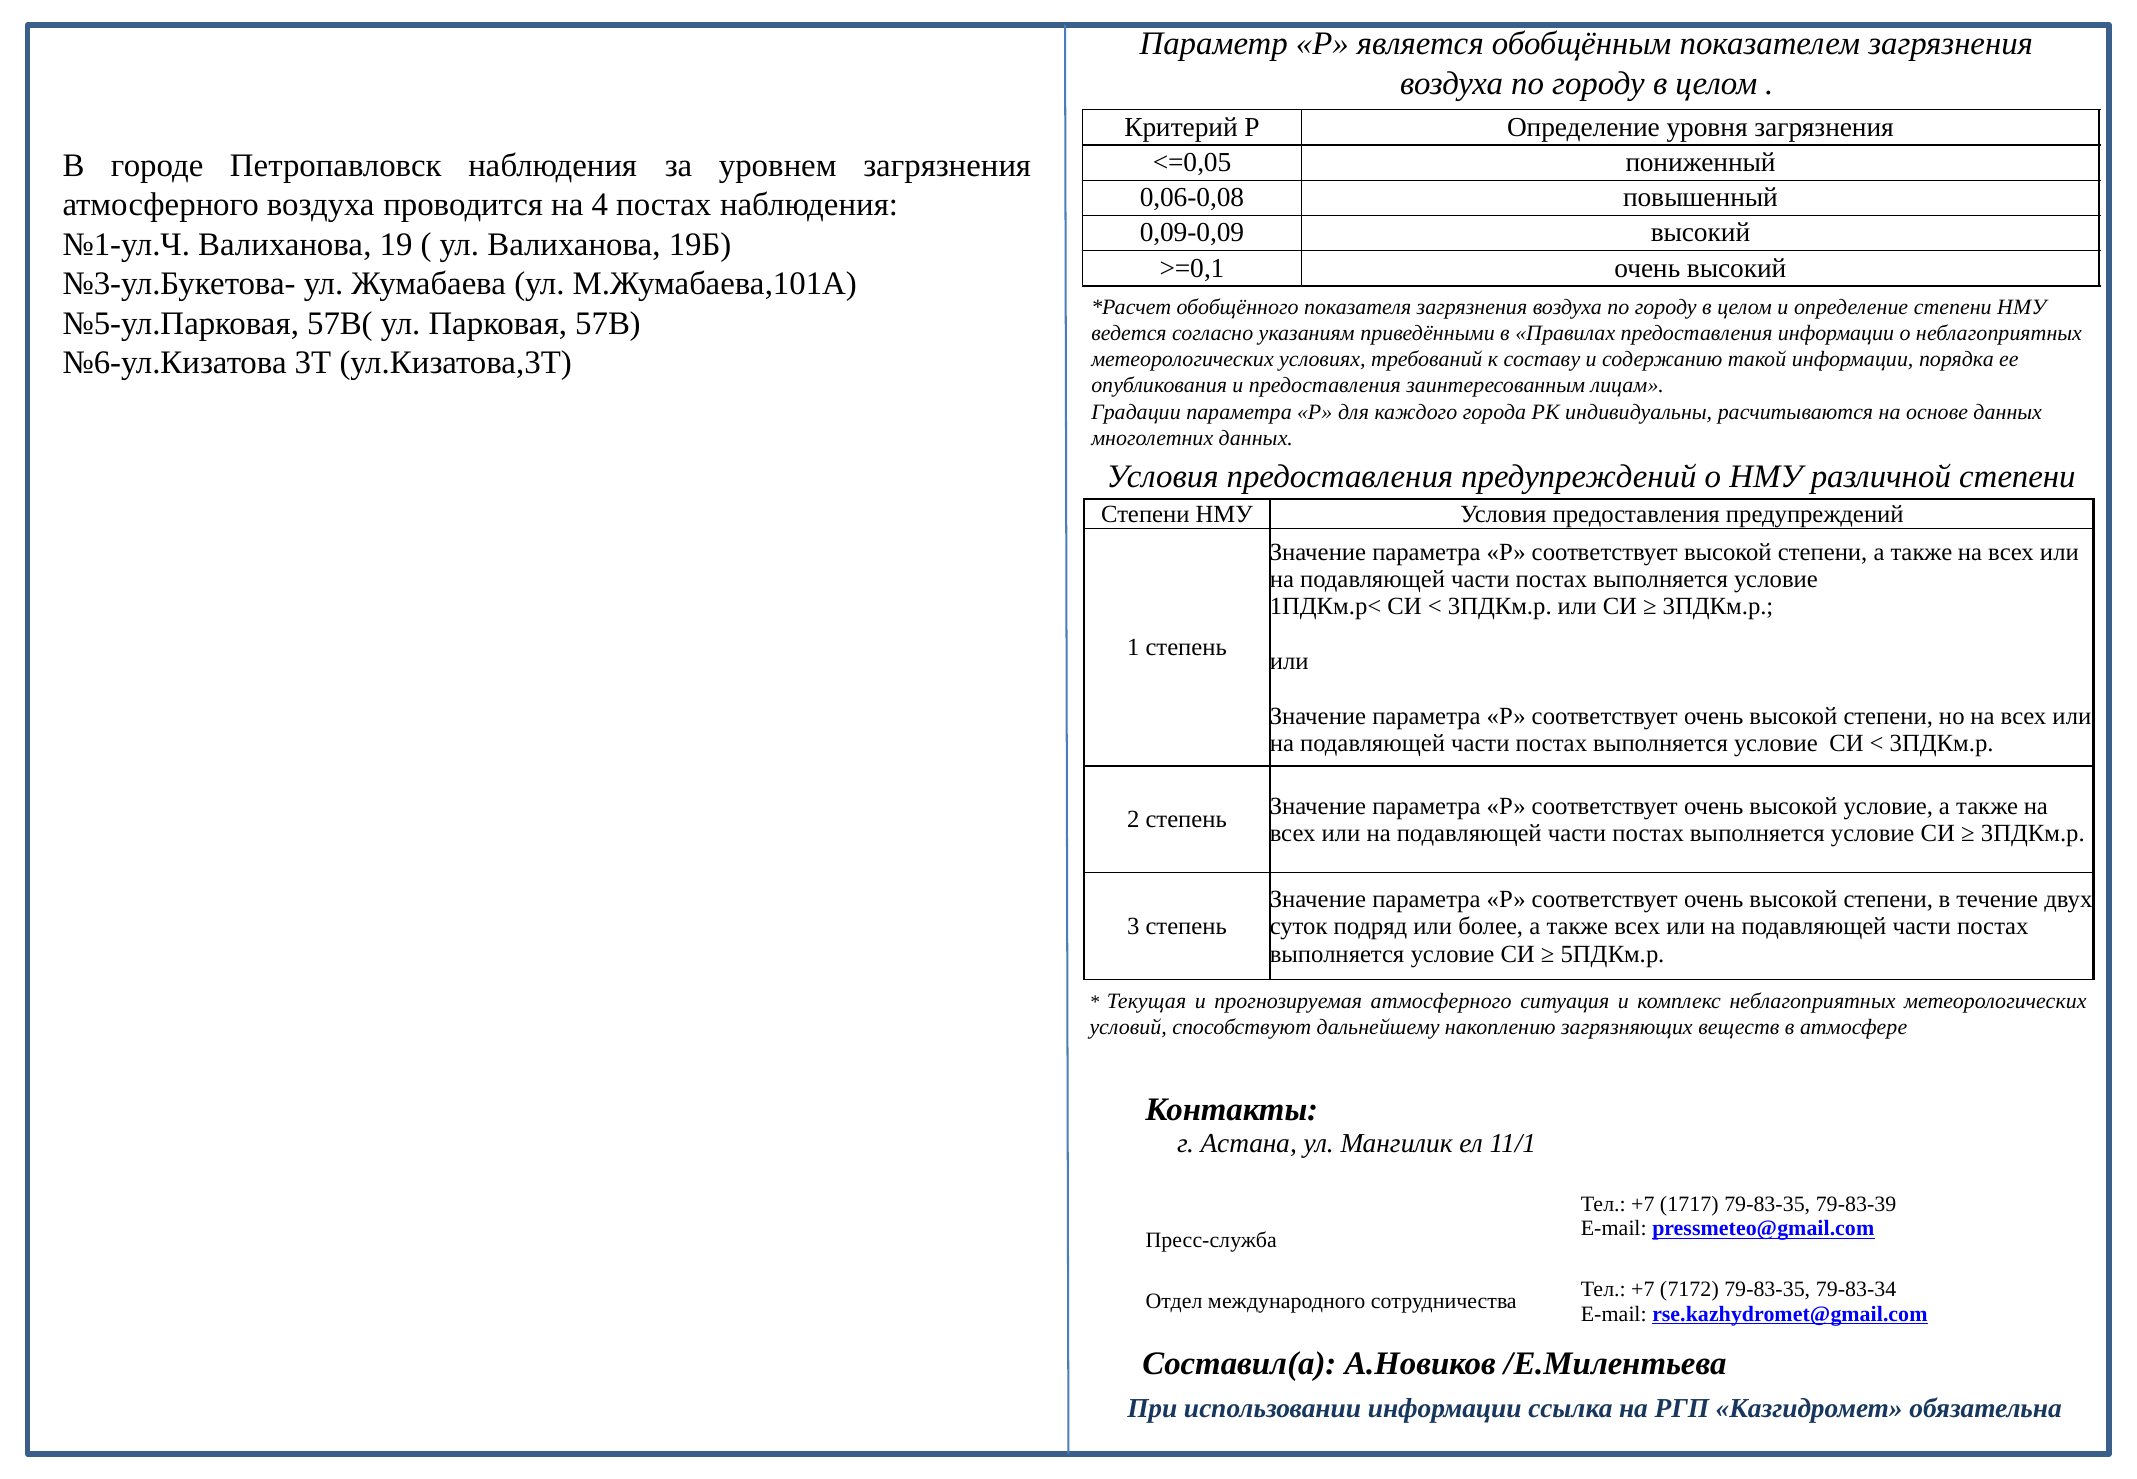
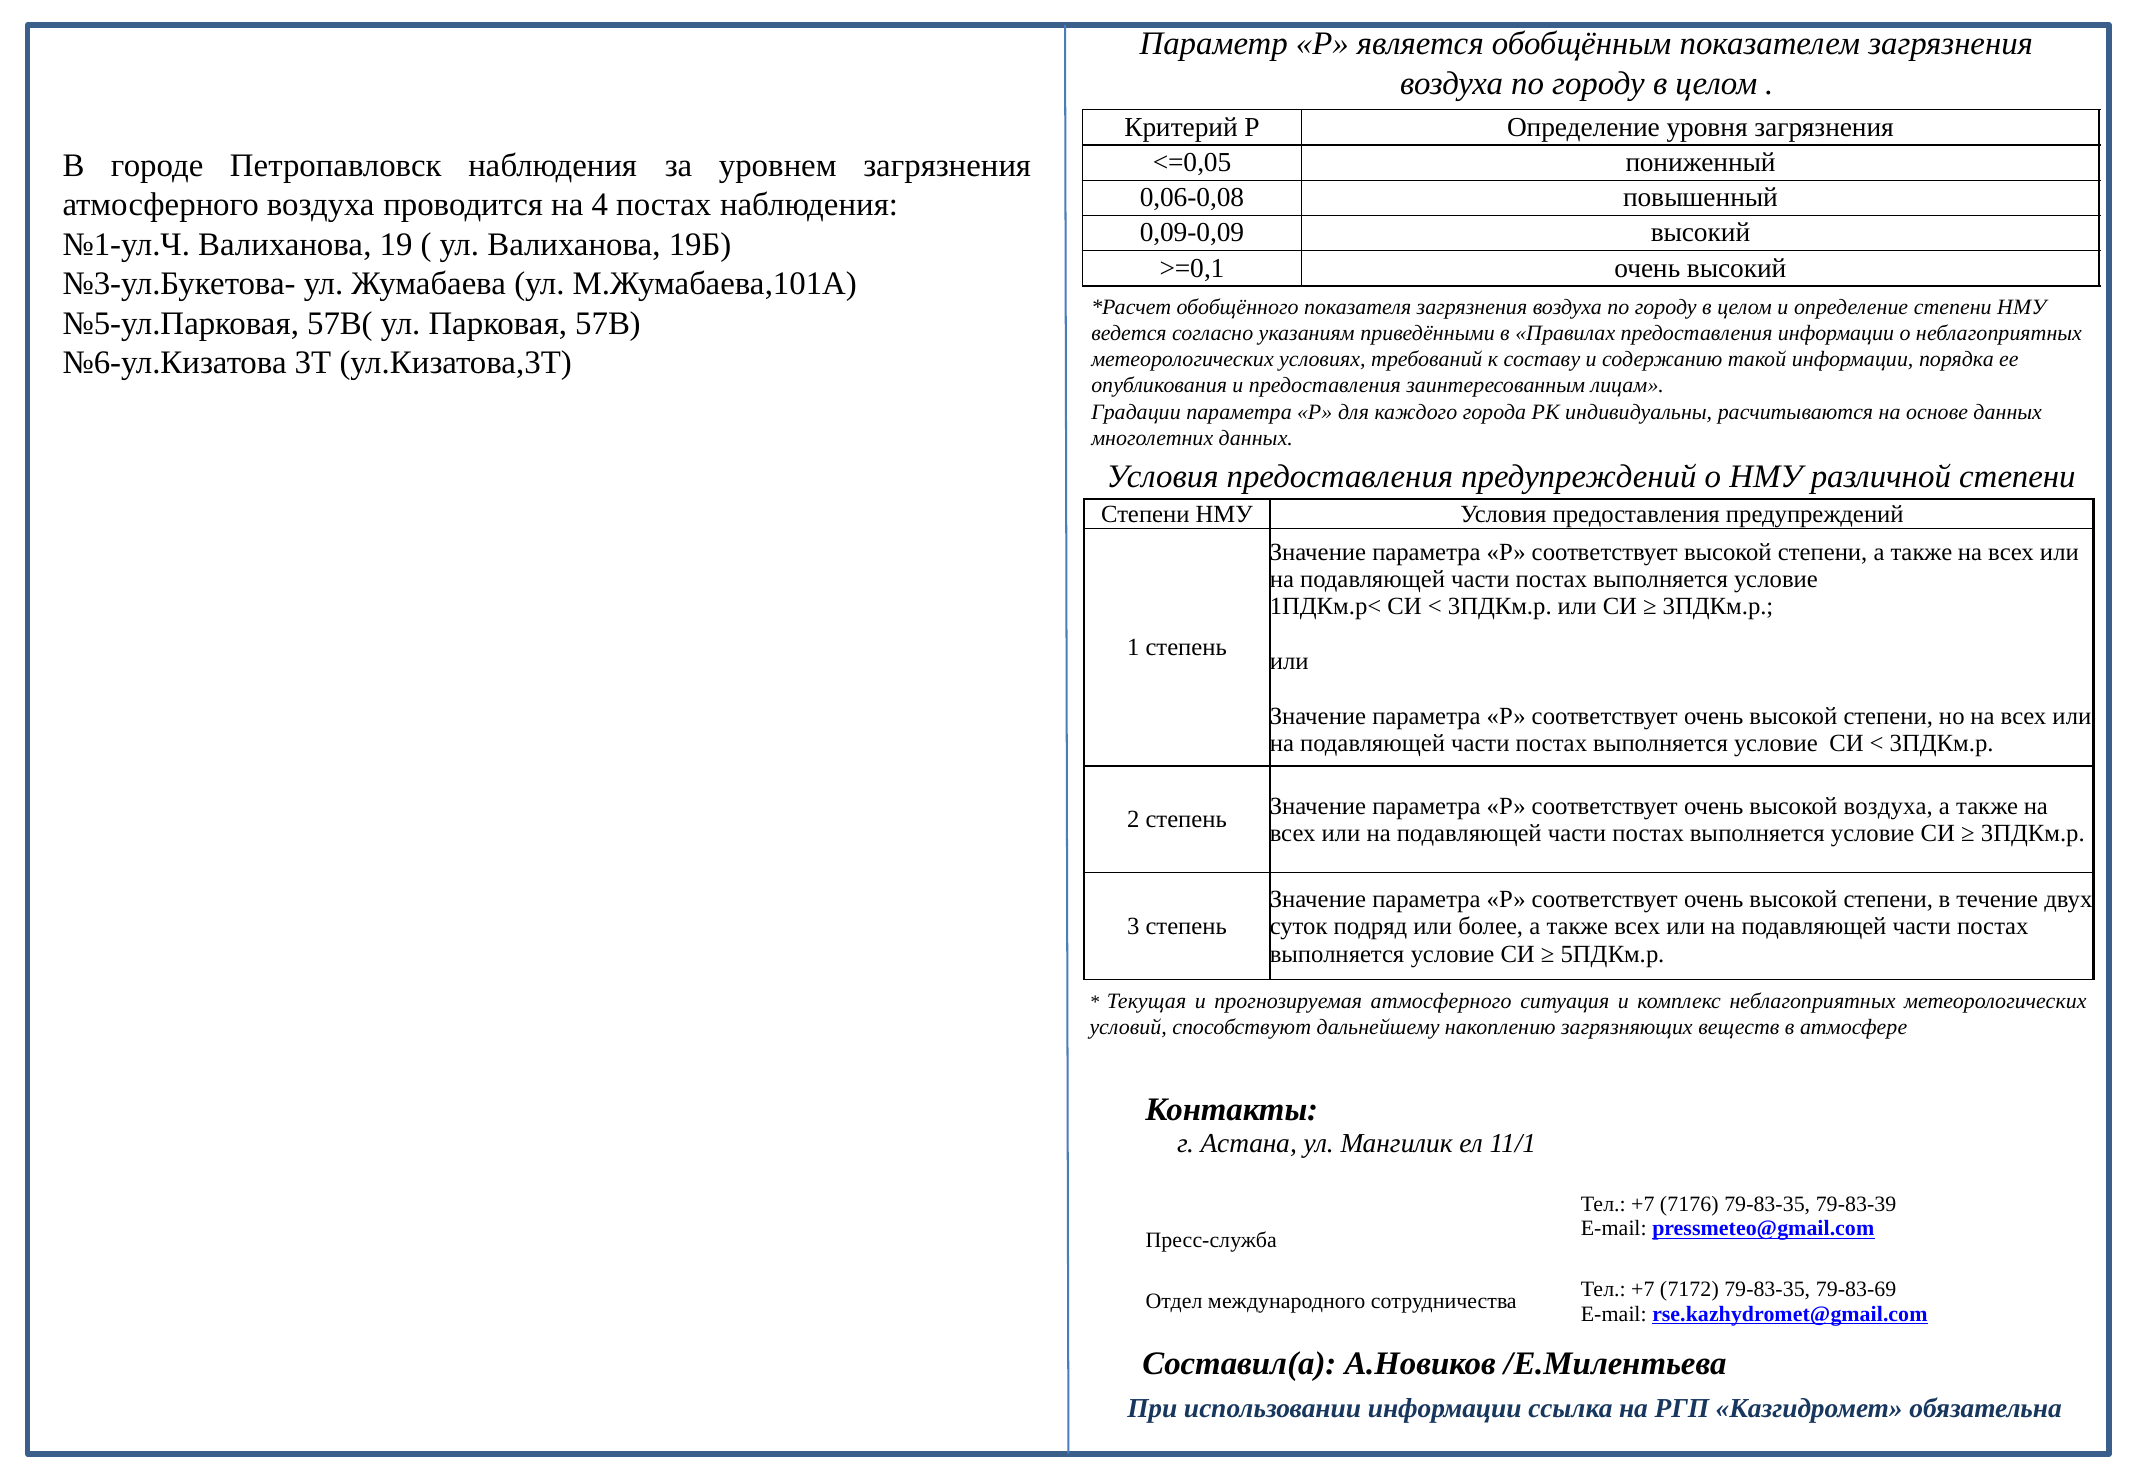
высокой условие: условие -> воздуха (1888, 806)
1717: 1717 -> 7176 (1689, 1204)
79-83-34: 79-83-34 -> 79-83-69 (1856, 1290)
